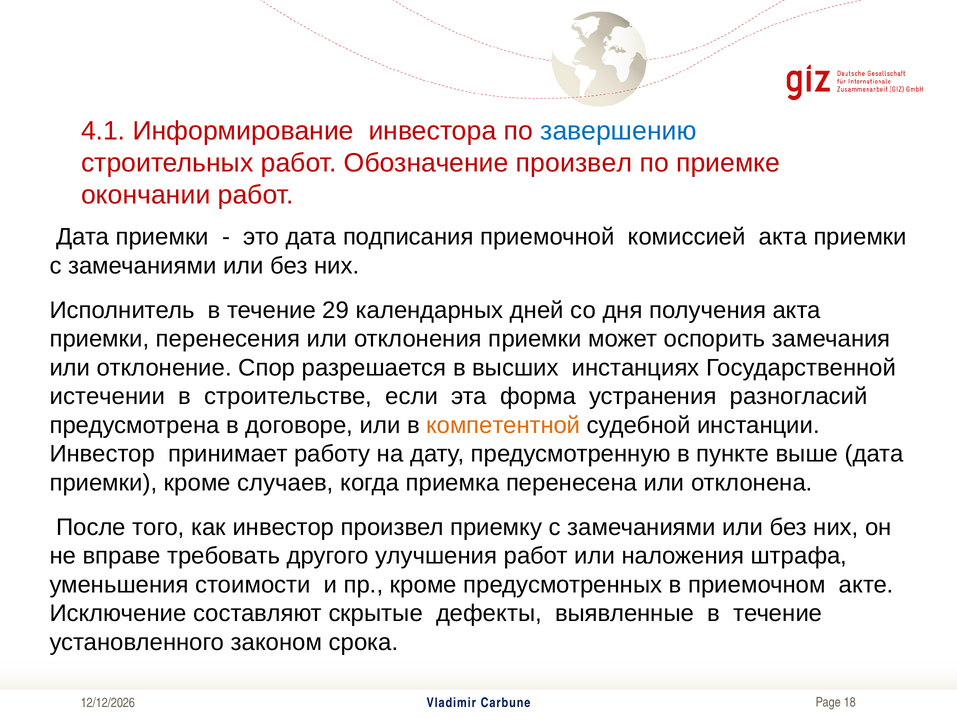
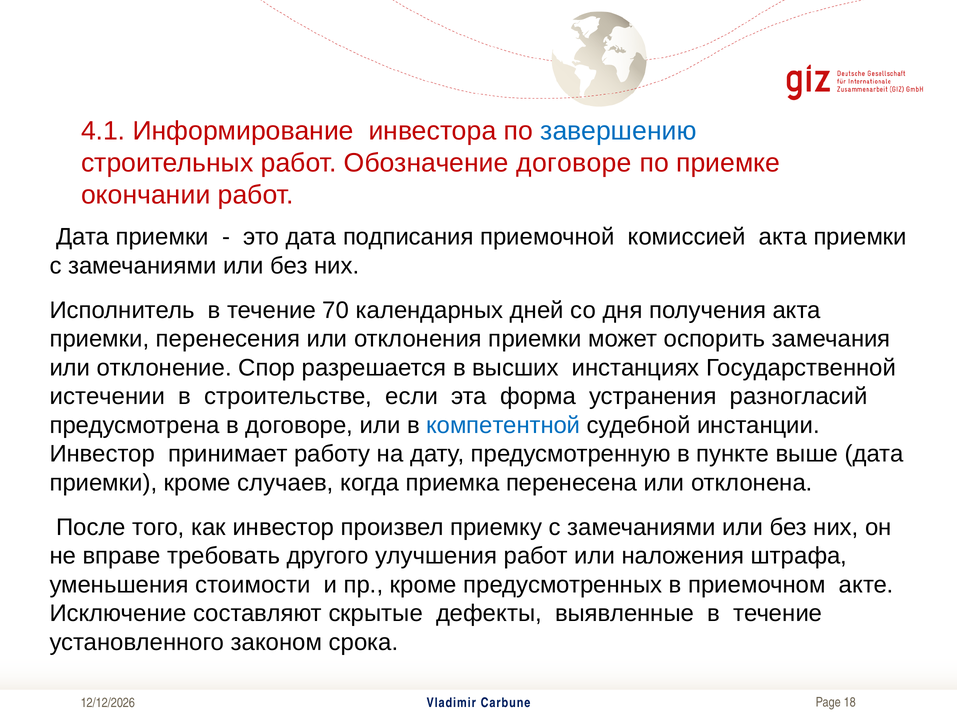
Обозначение произвел: произвел -> договоре (574, 163)
29: 29 -> 70 (336, 310)
компетентной colour: orange -> blue (503, 425)
